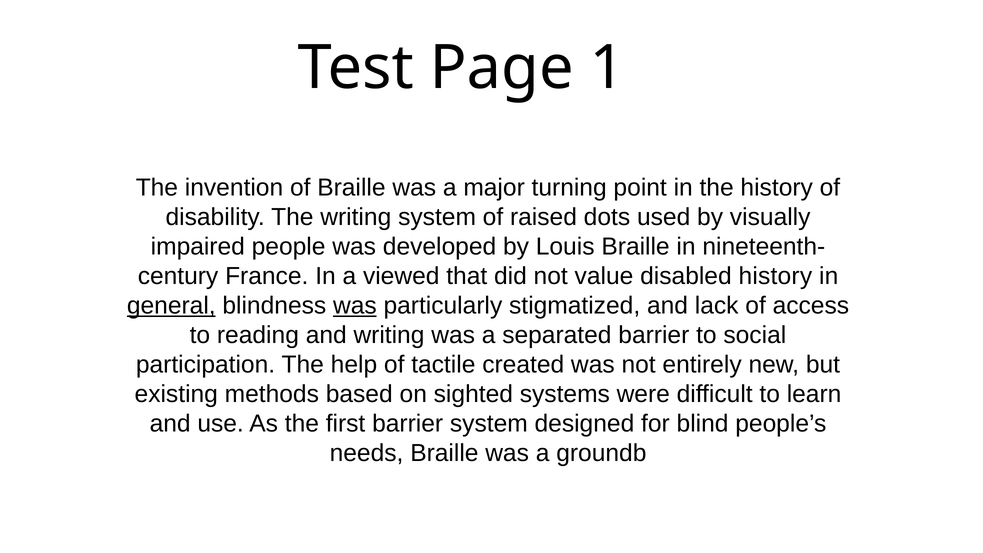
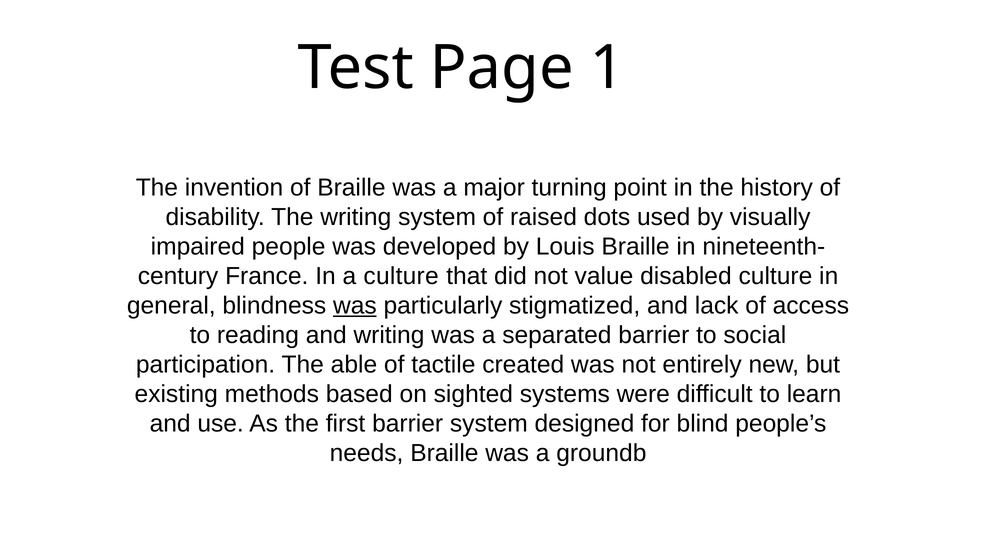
a viewed: viewed -> culture (401, 276)
disabled history: history -> culture (775, 276)
general underline: present -> none (171, 306)
help: help -> able (354, 365)
